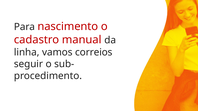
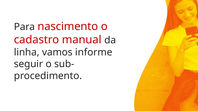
correios: correios -> informe (94, 52)
